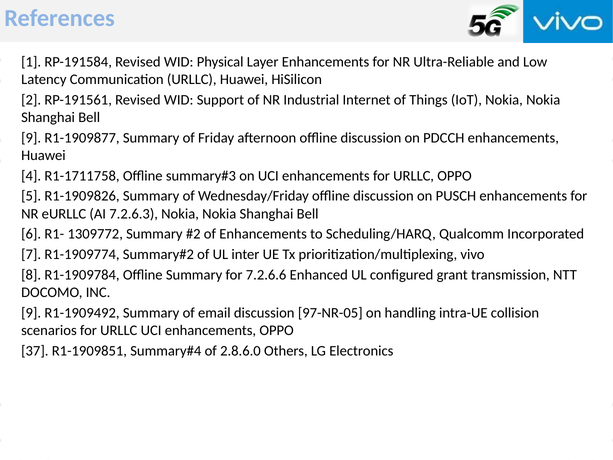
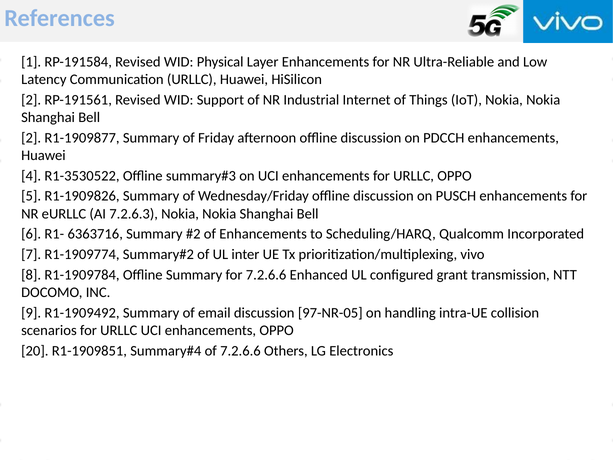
9: 9 -> 2 (31, 138)
R1-1711758: R1-1711758 -> R1-3530522 (82, 176)
1309772: 1309772 -> 6363716 (95, 234)
37: 37 -> 20 (35, 351)
of 2.8.6.0: 2.8.6.0 -> 7.2.6.6 (240, 351)
